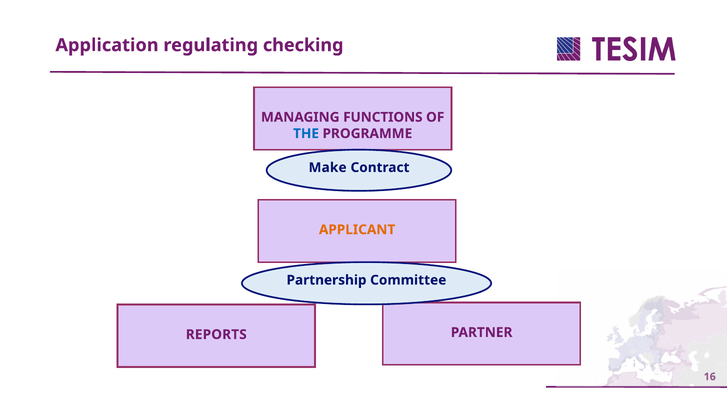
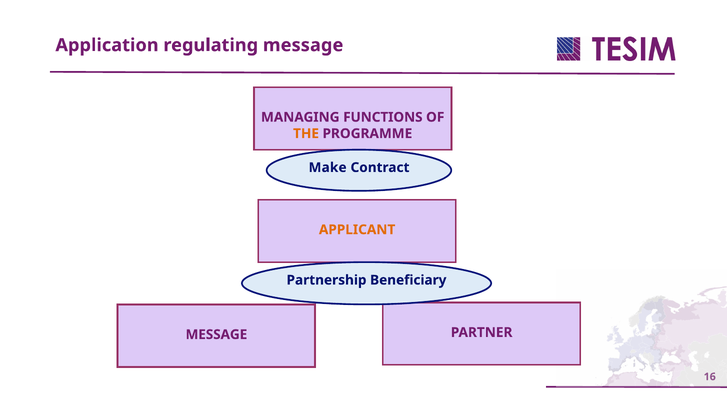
regulating checking: checking -> message (303, 45)
THE colour: blue -> orange (306, 134)
Committee: Committee -> Beneficiary (408, 280)
REPORTS: REPORTS -> MESSAGE (216, 334)
